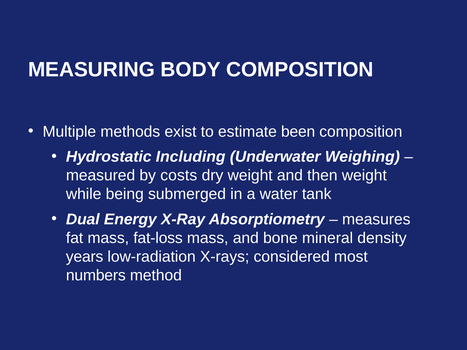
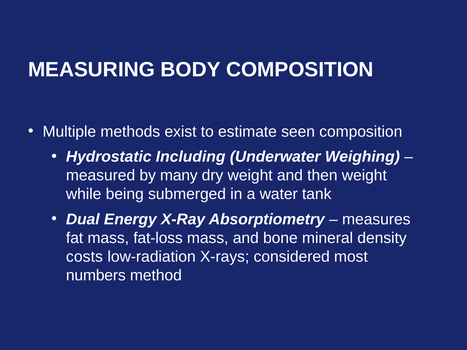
been: been -> seen (298, 132)
costs: costs -> many (179, 176)
years: years -> costs (84, 257)
